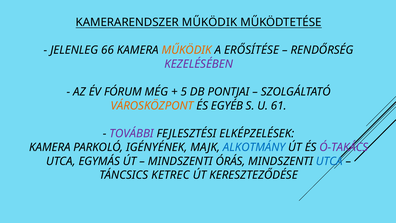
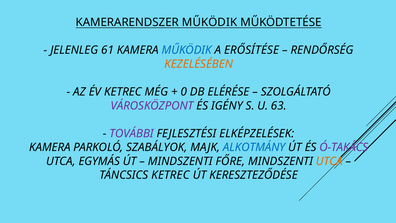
66: 66 -> 61 (108, 50)
MŰKÖDIK colour: orange -> blue (187, 50)
KEZELÉSÉBEN colour: purple -> orange (199, 64)
ÉV FÓRUM: FÓRUM -> KETREC (123, 92)
5: 5 -> 0 (184, 92)
PONTJAI: PONTJAI -> ELÉRÉSE (228, 92)
VÁROSKÖZPONT colour: orange -> purple (152, 106)
EGYÉB: EGYÉB -> IGÉNY (227, 106)
61: 61 -> 63 (279, 106)
IGÉNYÉNEK: IGÉNYÉNEK -> SZABÁLYOK (157, 147)
ÓRÁS: ÓRÁS -> FŐRE (230, 161)
UTCA colour: blue -> orange (329, 161)
